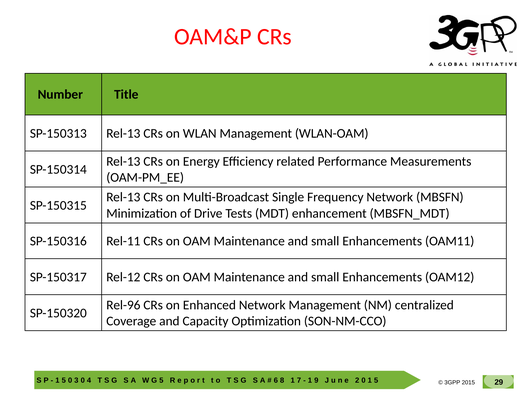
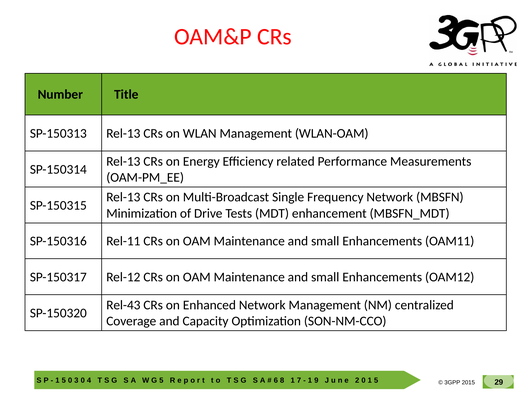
Rel-96: Rel-96 -> Rel-43 (123, 305)
